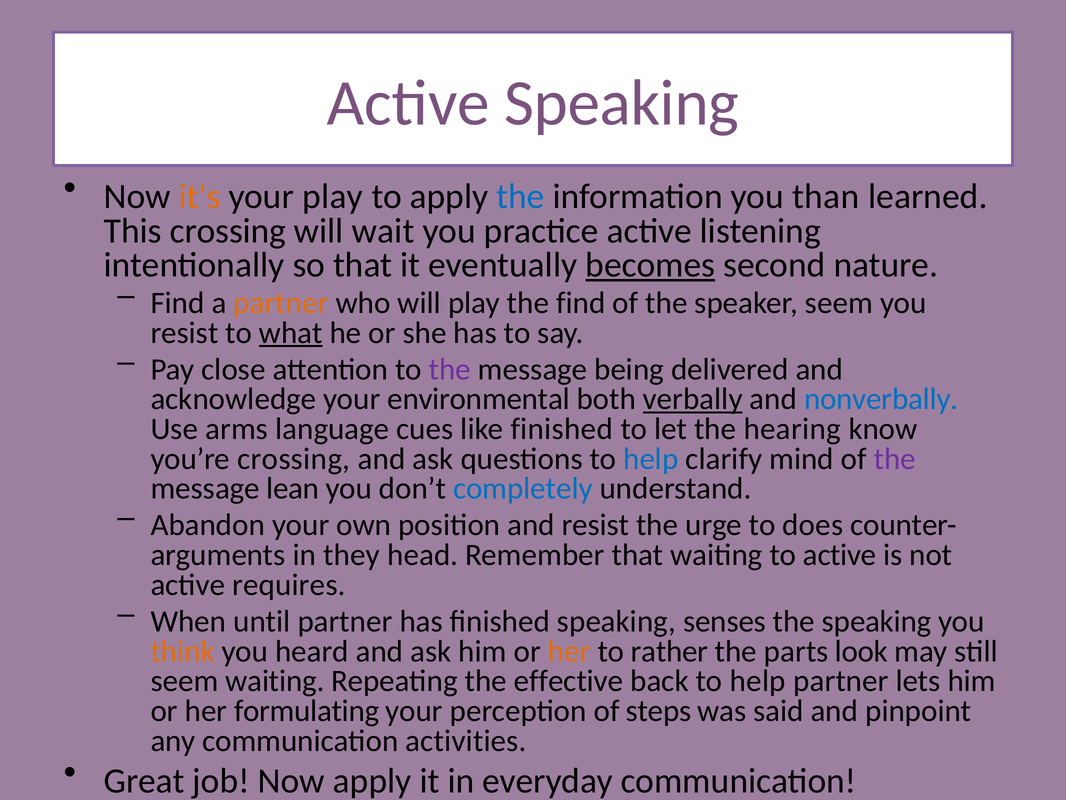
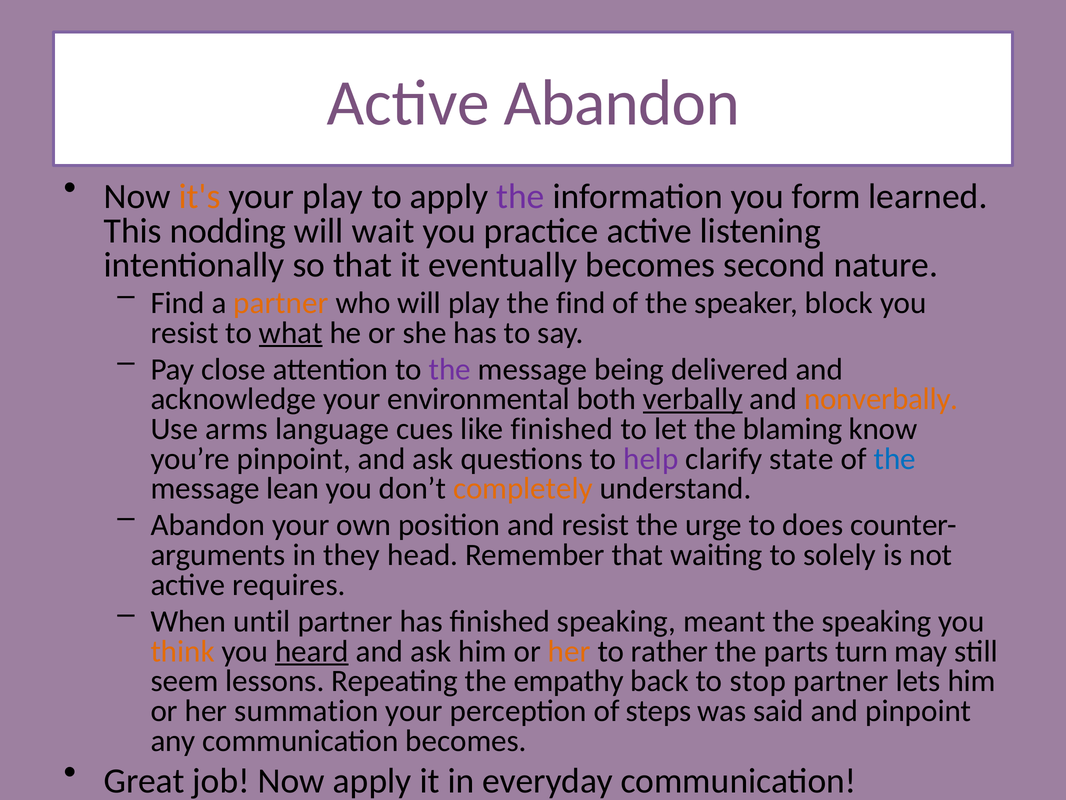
Active Speaking: Speaking -> Abandon (622, 103)
the colour: blue -> purple (521, 197)
than: than -> form (826, 197)
This crossing: crossing -> nodding (228, 231)
becomes underline: present -> none (650, 265)
speaker seem: seem -> block (839, 303)
nonverbally colour: blue -> orange (881, 399)
hearing: hearing -> blaming (793, 429)
you’re crossing: crossing -> pinpoint (294, 459)
help colour: blue -> purple (651, 459)
mind: mind -> state (801, 459)
the colour: purple -> blue (895, 459)
completely colour: blue -> orange (523, 488)
to active: active -> solely (840, 555)
senses: senses -> meant (724, 621)
heard underline: none -> present (312, 651)
look: look -> turn (861, 651)
seem waiting: waiting -> lessons (275, 681)
effective: effective -> empathy (569, 681)
back to help: help -> stop (758, 681)
formulating: formulating -> summation (306, 711)
communication activities: activities -> becomes (466, 740)
